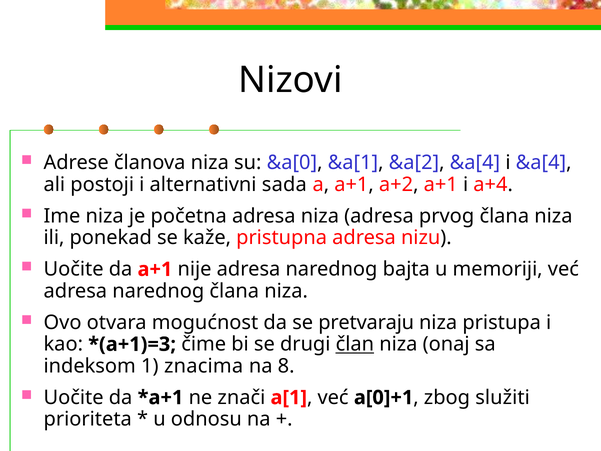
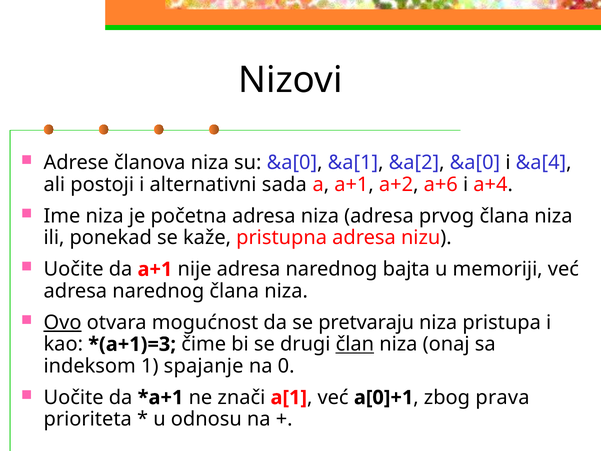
&a[2 &a[4: &a[4 -> &a[0 (475, 163)
a+2 a+1: a+1 -> a+6 (441, 184)
Ovo underline: none -> present (63, 322)
znacima: znacima -> spajanje (204, 366)
8: 8 -> 0 (286, 366)
služiti: služiti -> prava (503, 397)
